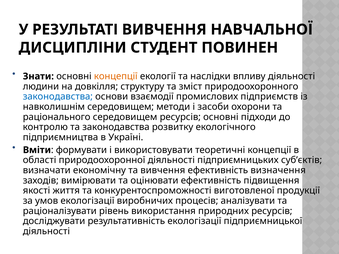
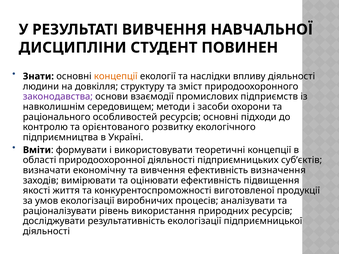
законодавства colour: blue -> purple (58, 97)
раціонального середовищем: середовищем -> особливостей (125, 117)
та законодавства: законодавства -> орієнтованого (116, 127)
